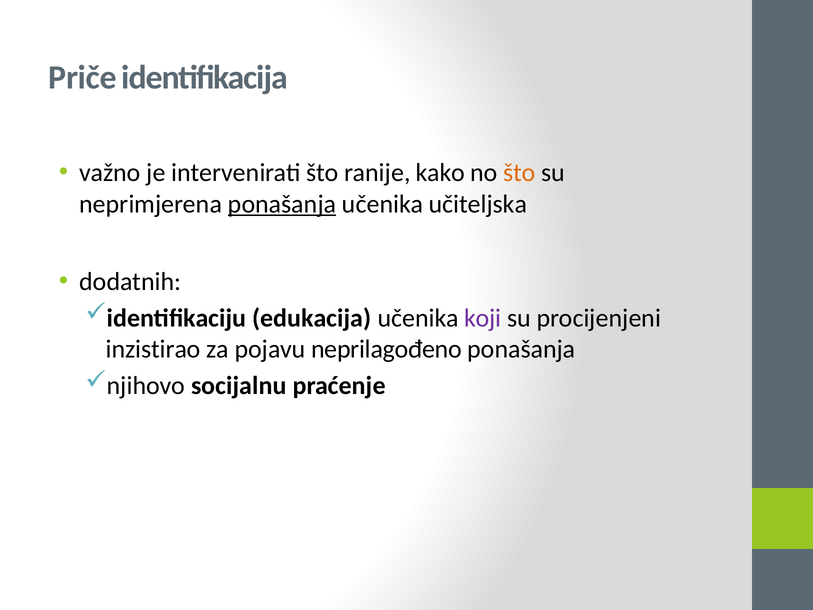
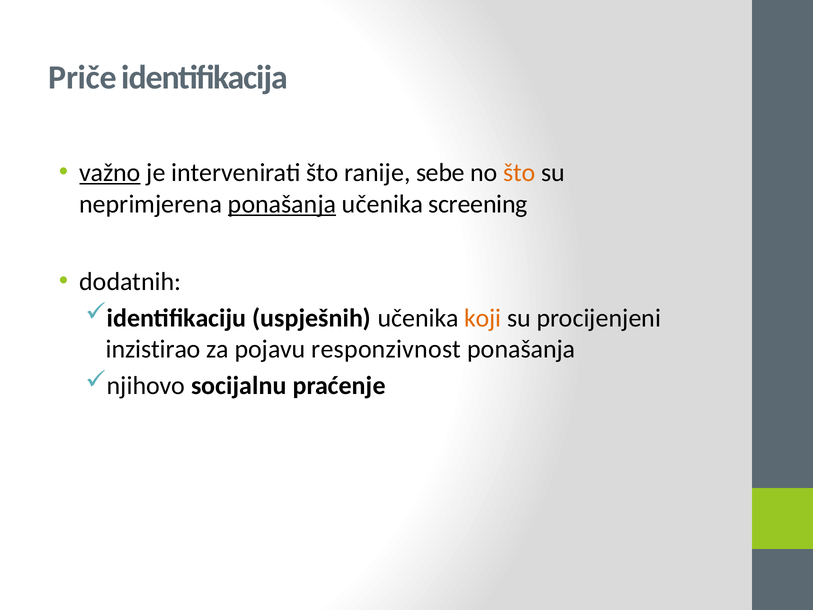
važno underline: none -> present (110, 173)
kako: kako -> sebe (440, 173)
učiteljska: učiteljska -> screening (478, 204)
edukacija: edukacija -> uspješnih (312, 318)
koji colour: purple -> orange (483, 318)
neprilagođeno: neprilagođeno -> responzivnost (386, 349)
